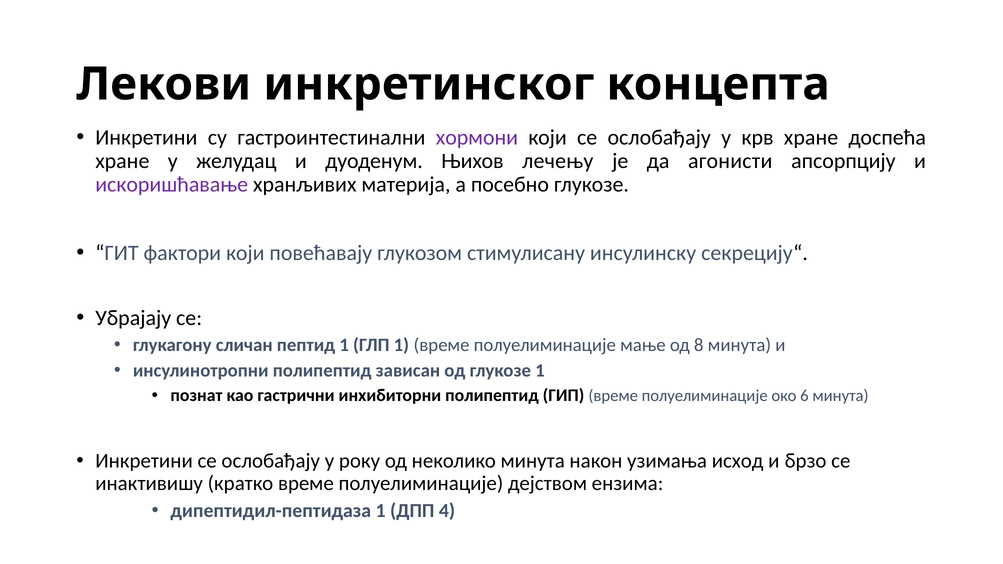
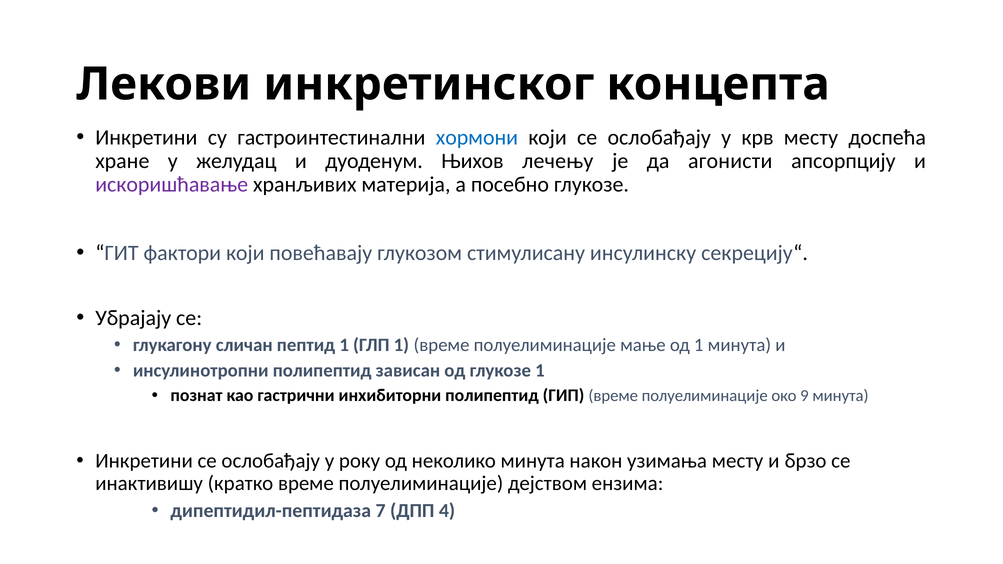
хормони colour: purple -> blue (477, 137)
крв хране: хране -> месту (811, 137)
од 8: 8 -> 1 (699, 345)
6: 6 -> 9 (804, 396)
узимања исход: исход -> месту (738, 461)
дипептидил-пептидаза 1: 1 -> 7 (381, 511)
